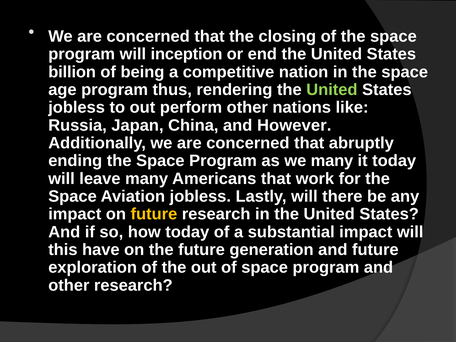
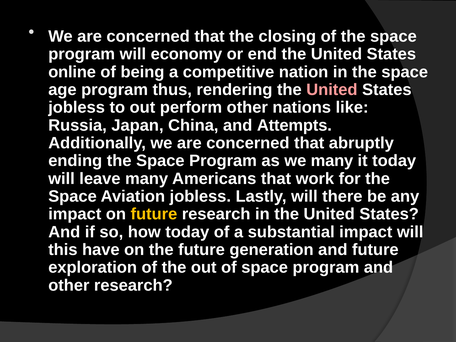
inception: inception -> economy (186, 54)
billion: billion -> online (72, 72)
United colour: light green -> pink (332, 90)
However: However -> Attempts (294, 125)
